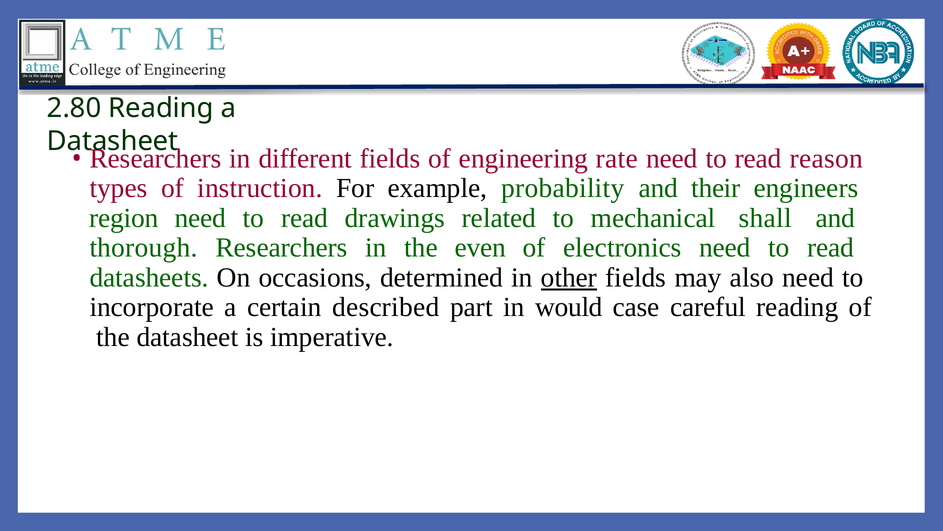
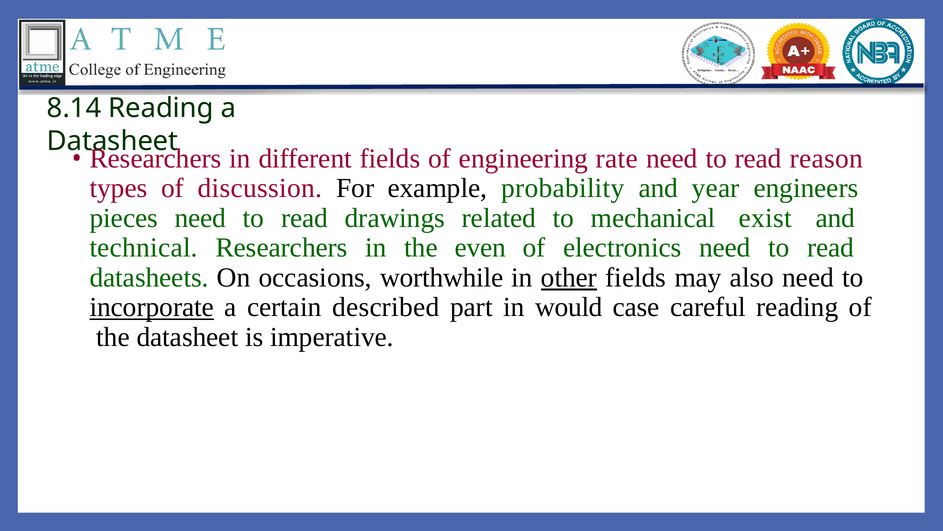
2.80: 2.80 -> 8.14 (74, 108)
instruction: instruction -> discussion (260, 188)
their: their -> year (716, 188)
region: region -> pieces (124, 218)
shall: shall -> exist (765, 218)
thorough: thorough -> technical (144, 248)
determined: determined -> worthwhile (442, 277)
incorporate underline: none -> present (152, 307)
